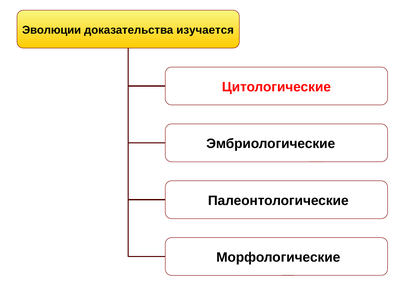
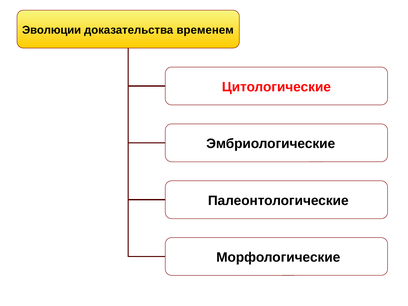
изучается: изучается -> временем (205, 30)
